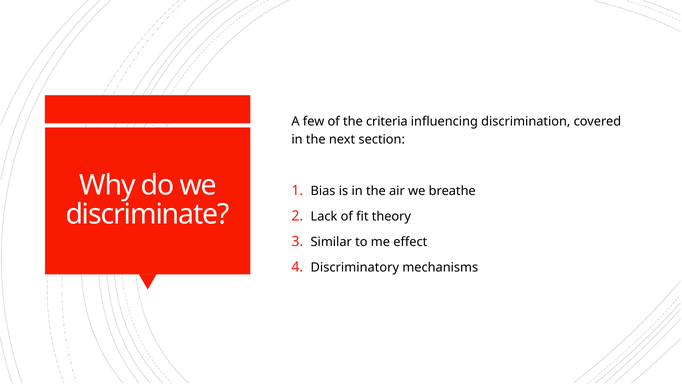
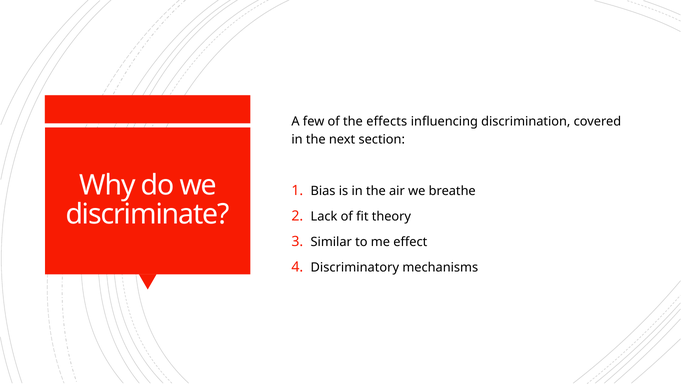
criteria: criteria -> effects (387, 121)
